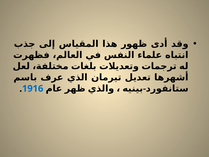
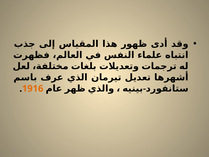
1916 colour: blue -> orange (33, 88)
